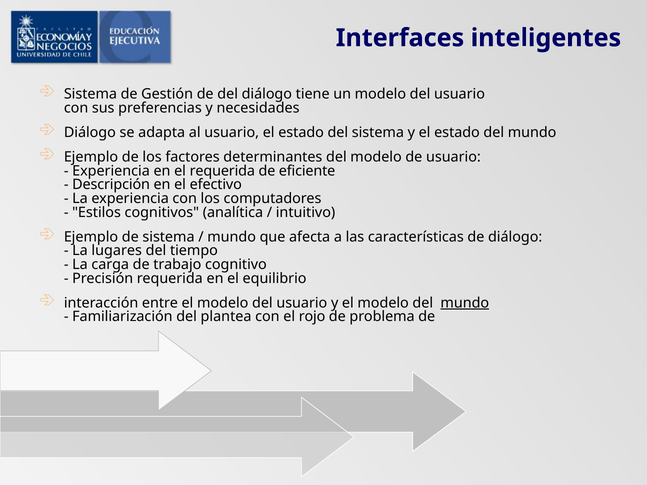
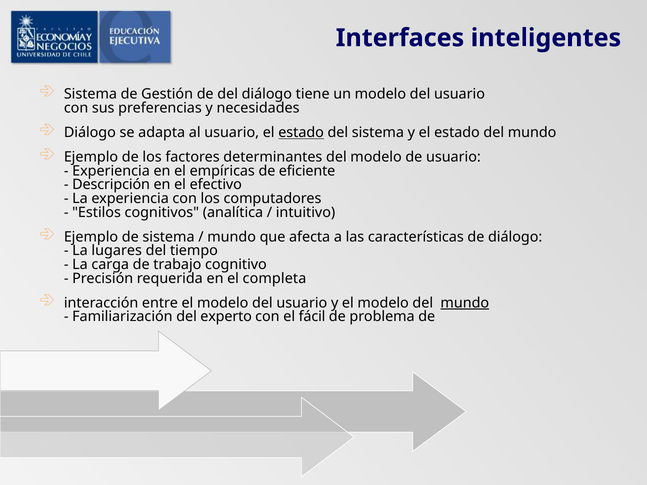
estado underline: none -> present (301, 133)
el requerida: requerida -> empíricas (222, 171)
equilibrio: equilibrio -> completa (274, 278)
plantea: plantea -> experto (226, 317)
rojo: rojo -> fácil (312, 317)
